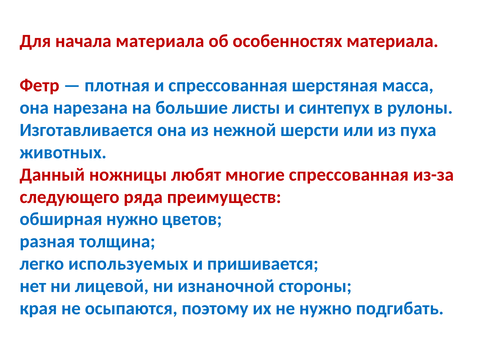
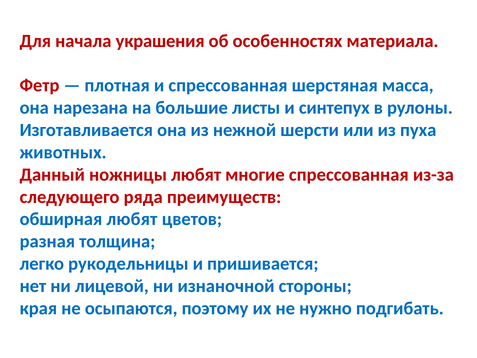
начала материала: материала -> украшения (160, 41)
обширная нужно: нужно -> любят (132, 219)
используемых: используемых -> рукодельницы (128, 264)
